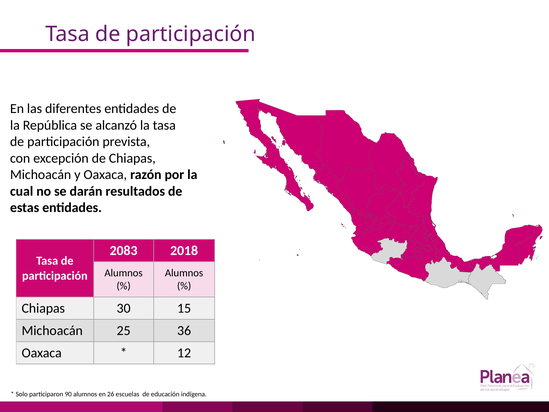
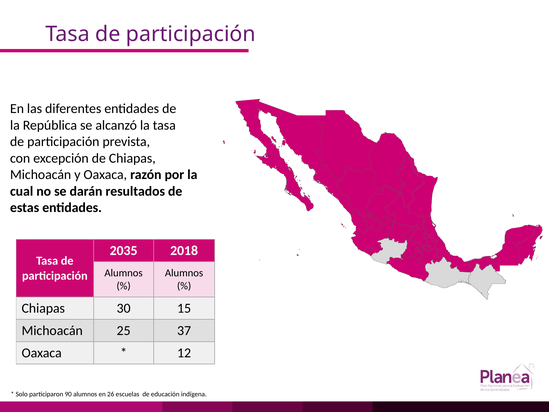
2083: 2083 -> 2035 (124, 251)
36: 36 -> 37 (184, 330)
